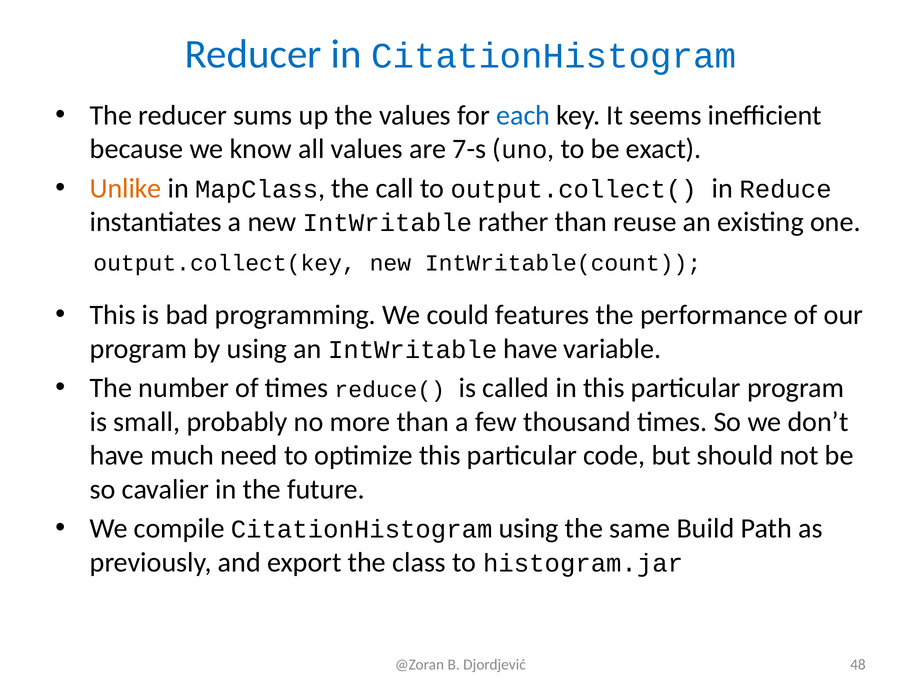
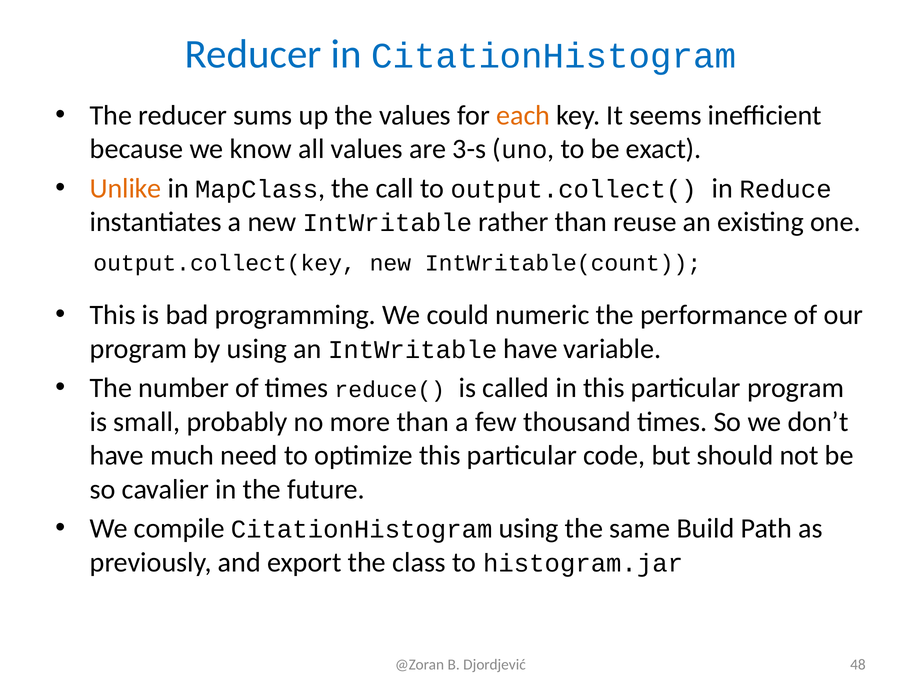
each colour: blue -> orange (523, 116)
7-s: 7-s -> 3-s (469, 149)
features: features -> numeric (542, 315)
